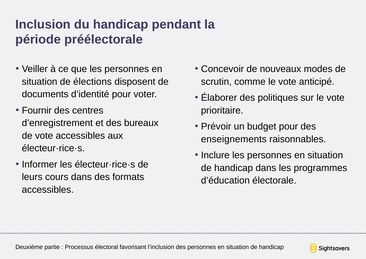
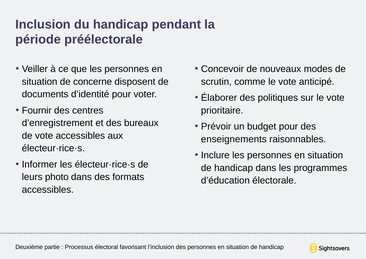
élections: élections -> concerne (93, 82)
cours: cours -> photo (57, 177)
